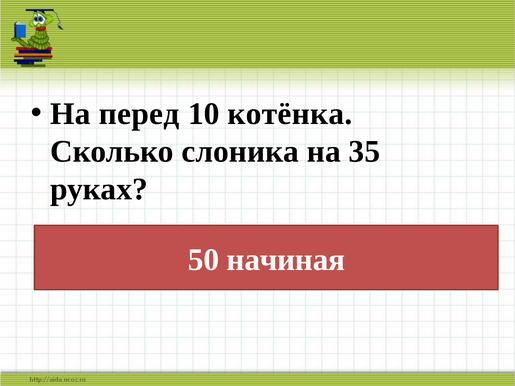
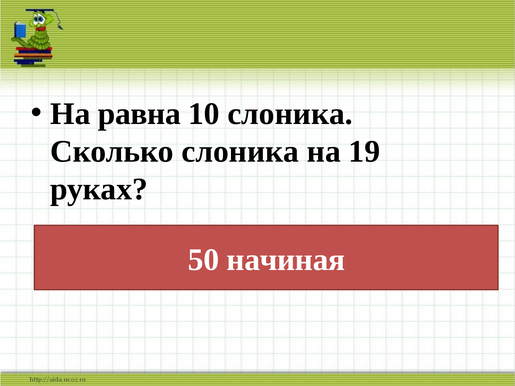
перед: перед -> равна (139, 114)
10 котёнка: котёнка -> слоника (290, 114)
35: 35 -> 19 (364, 152)
